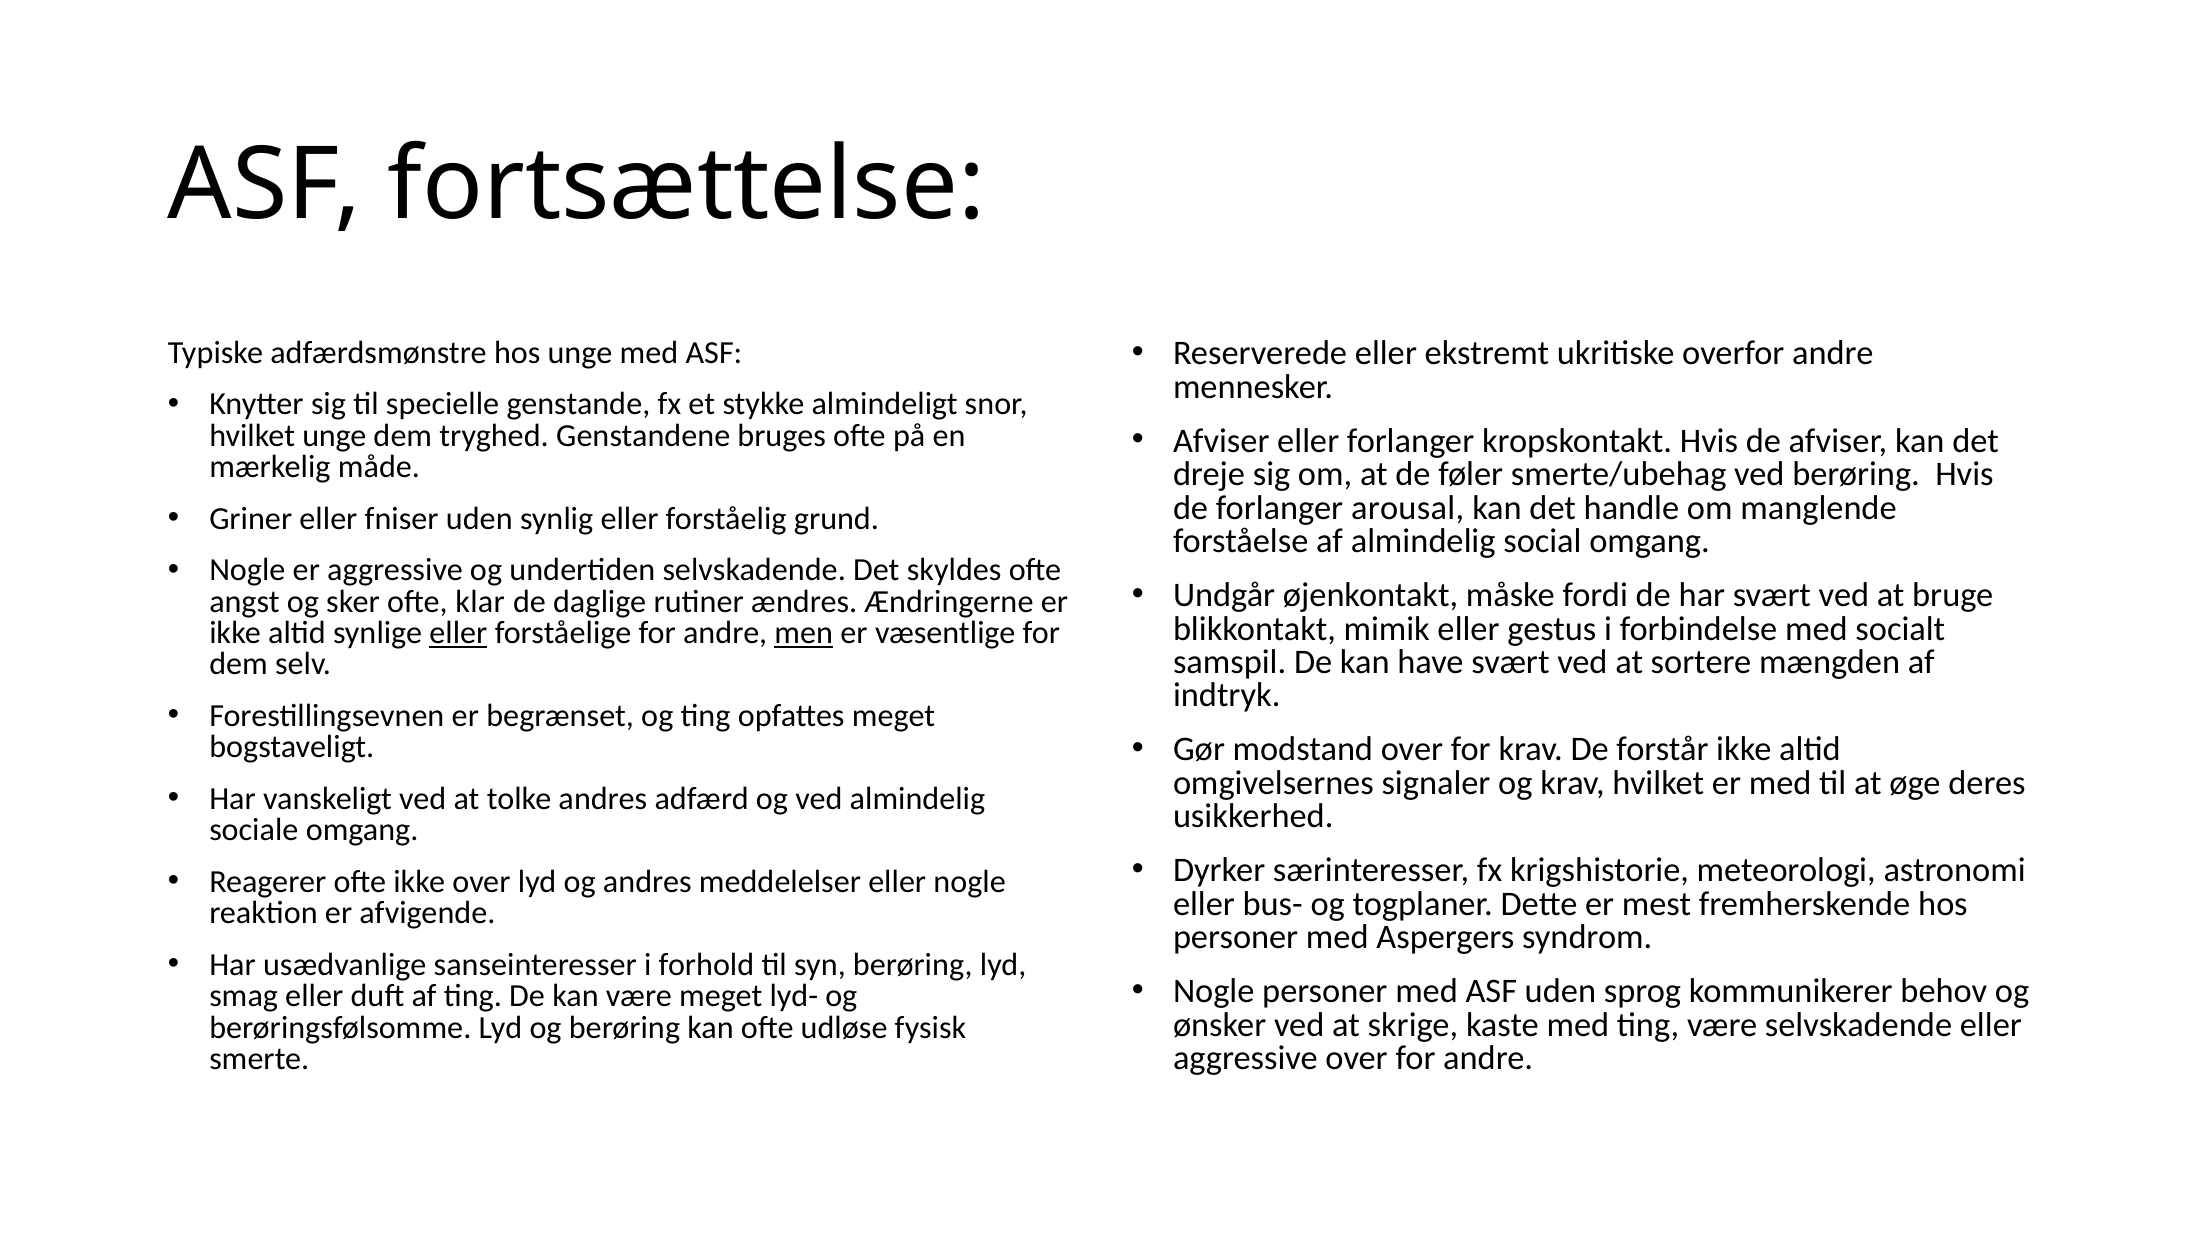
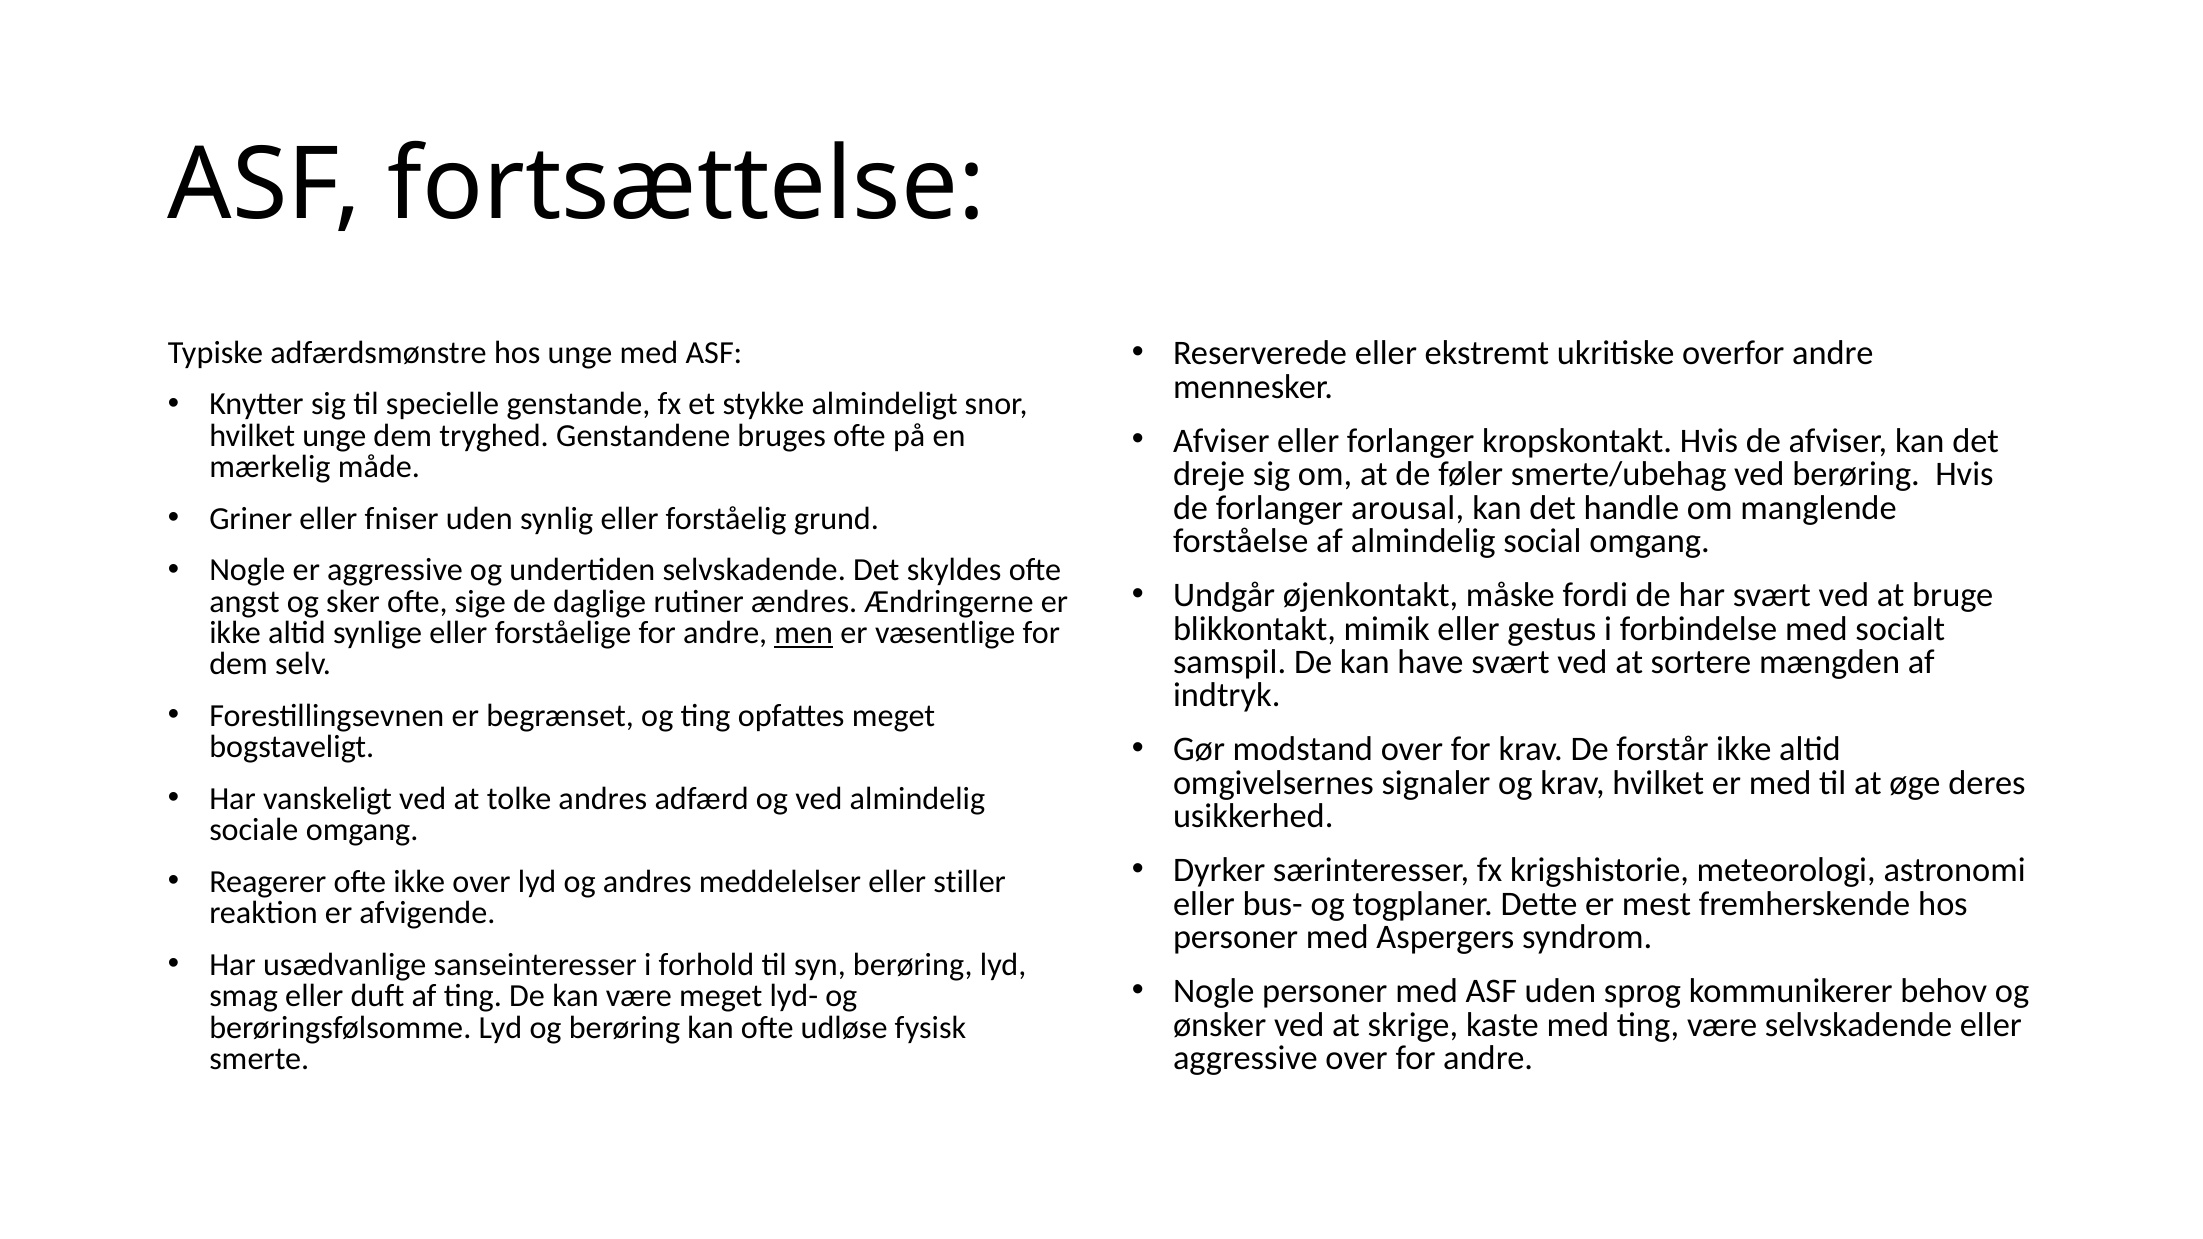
klar: klar -> sige (480, 602)
eller underline: present -> none (458, 633)
eller nogle: nogle -> stiller (970, 882)
